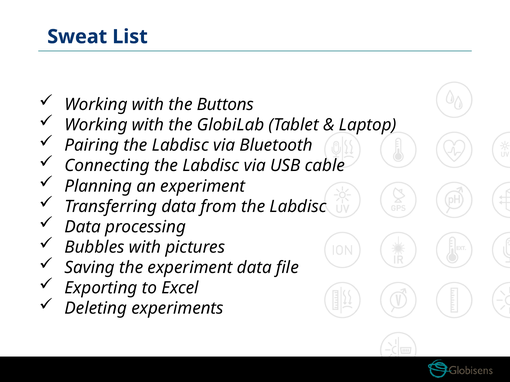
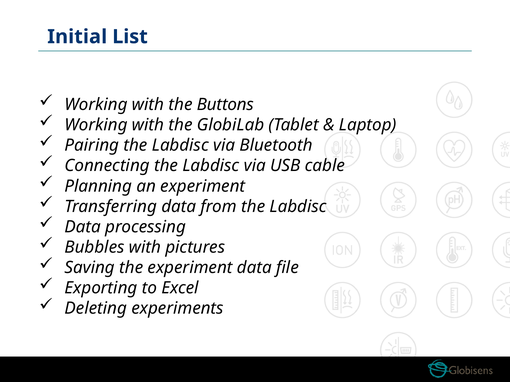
Sweat: Sweat -> Initial (77, 37)
